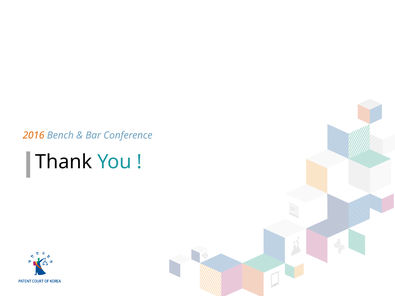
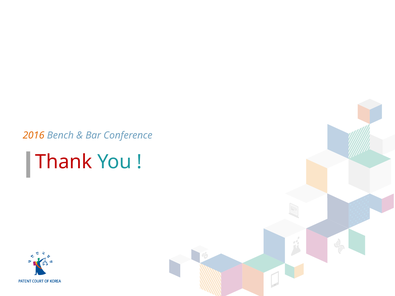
Thank colour: black -> red (64, 162)
